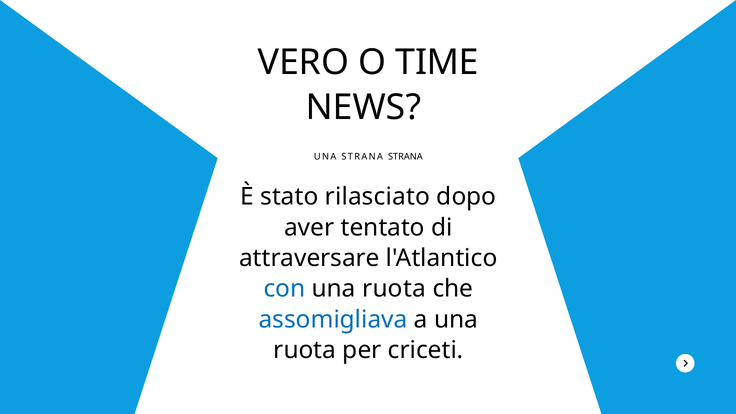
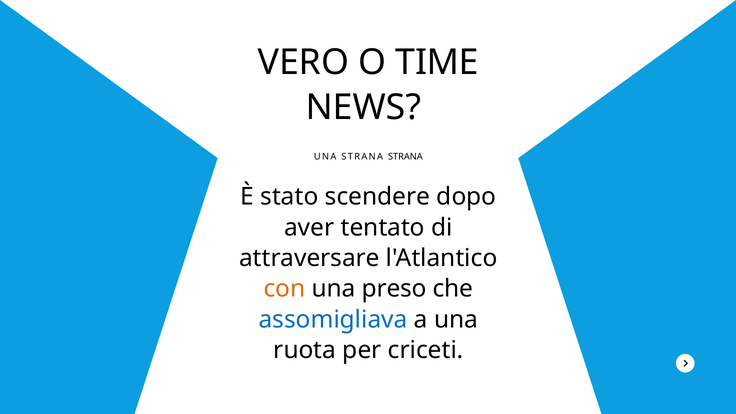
rilasciato: rilasciato -> scendere (377, 197)
con colour: blue -> orange (284, 289)
ruota: ruota -> preso (394, 289)
